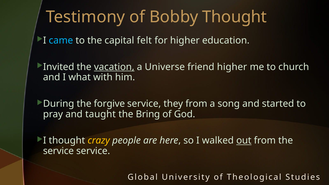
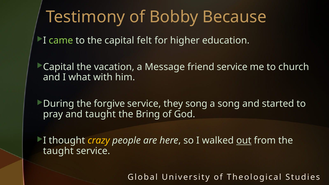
Bobby Thought: Thought -> Because (235, 17)
came colour: light blue -> light green (61, 40)
Invited: Invited -> Capital (59, 67)
vacation underline: present -> none (114, 67)
Universe: Universe -> Message (165, 67)
friend higher: higher -> service (232, 67)
they from: from -> song (196, 104)
service: service -> taught (58, 151)
